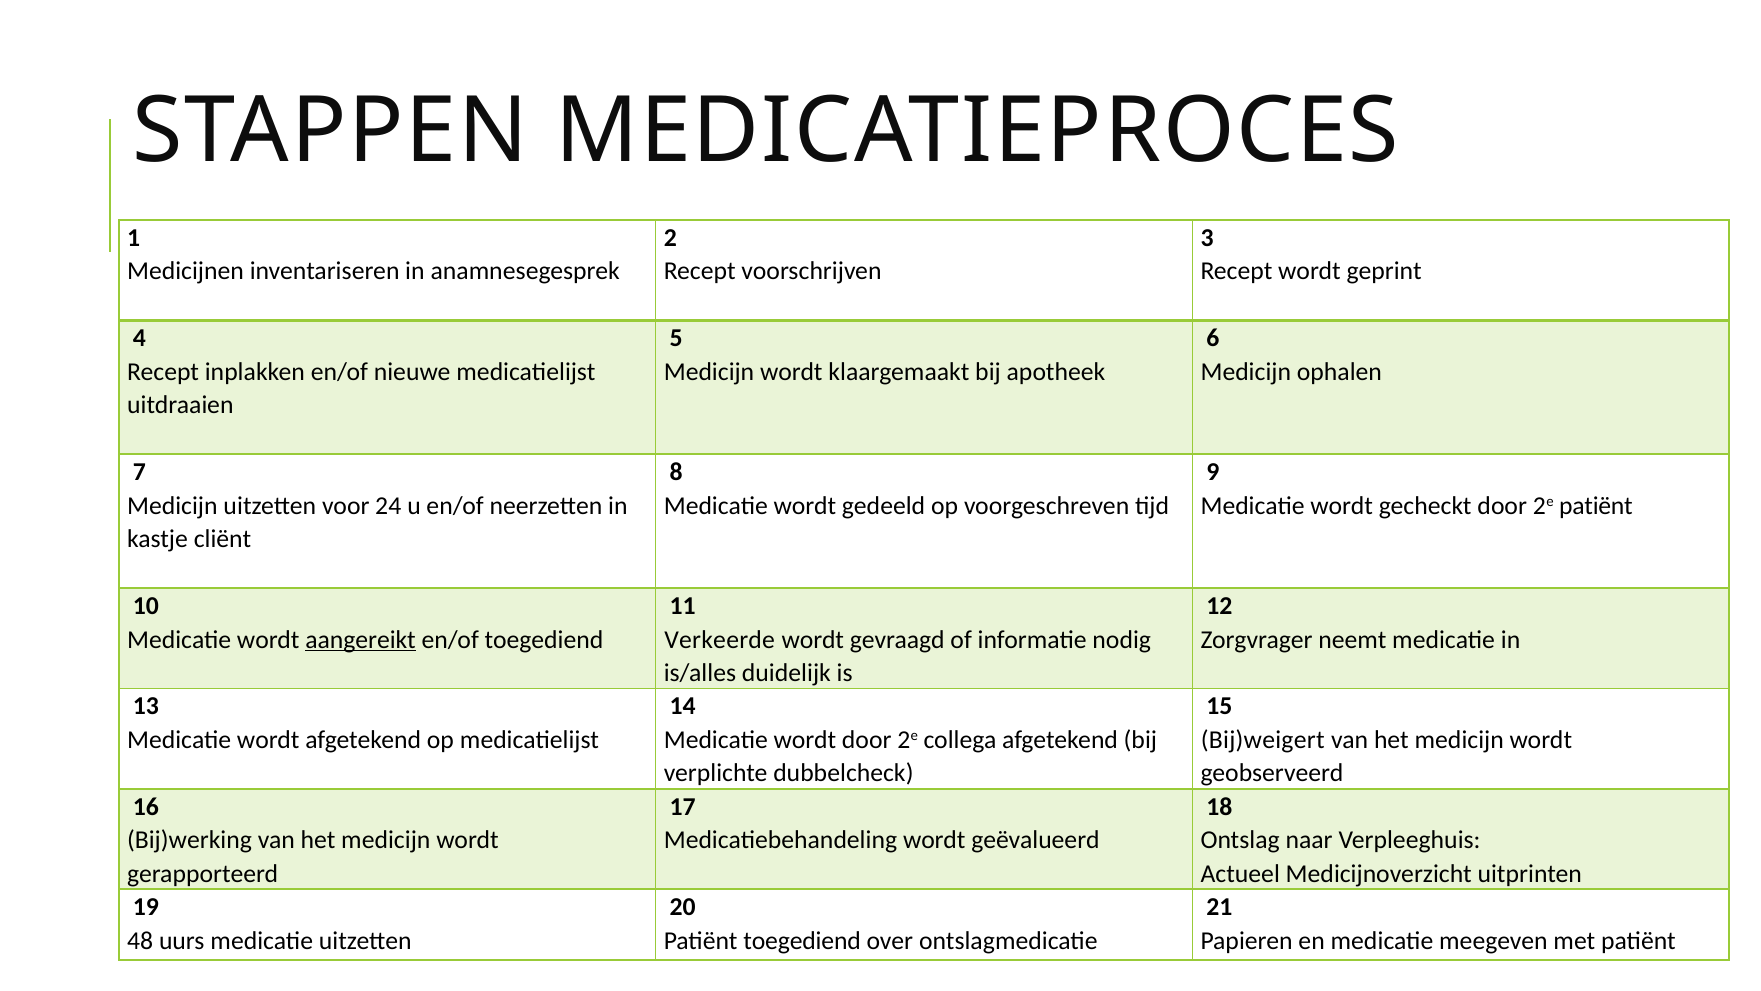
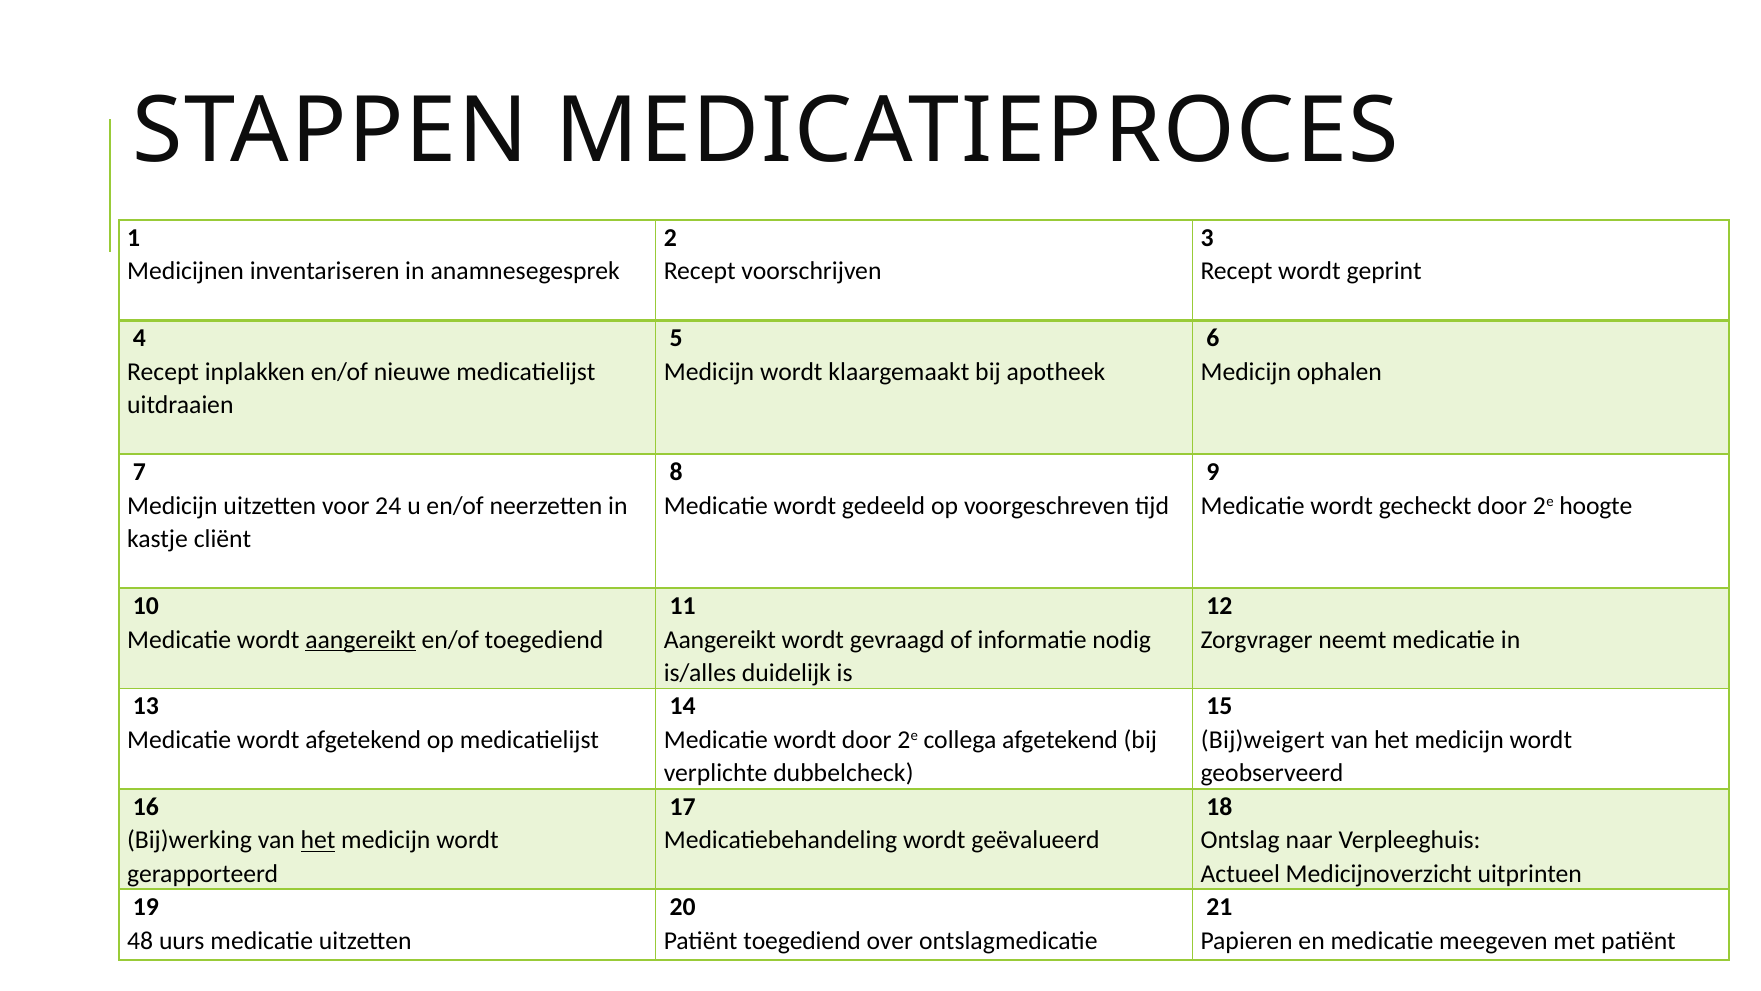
2e patiënt: patiënt -> hoogte (1596, 505)
Verkeerde: Verkeerde -> Aangereikt (720, 639)
het underline: none -> present (318, 840)
